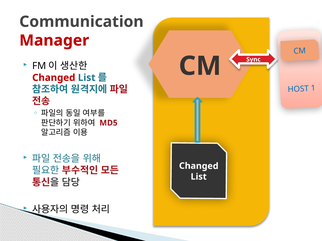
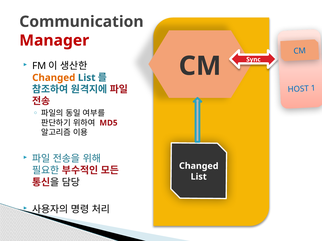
Changed colour: red -> orange (54, 78)
